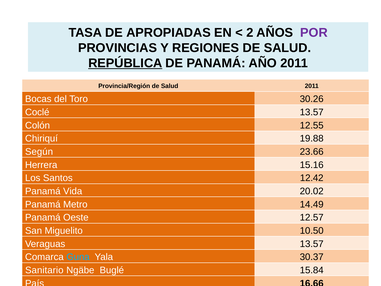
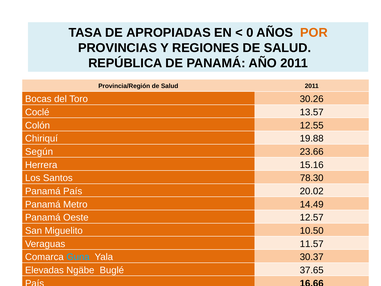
2: 2 -> 0 (250, 33)
POR colour: purple -> orange (314, 33)
REPÚBLICA underline: present -> none (125, 63)
12.42: 12.42 -> 78.30 (312, 178)
Panamá Vida: Vida -> País (73, 191)
Veraguas 13.57: 13.57 -> 11.57 (312, 244)
Sanitario: Sanitario -> Elevadas (44, 270)
15.84: 15.84 -> 37.65 (312, 270)
